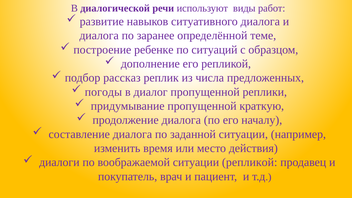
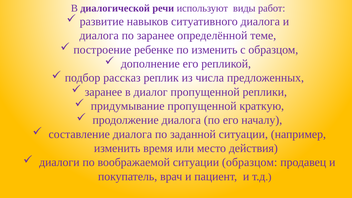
по ситуаций: ситуаций -> изменить (214, 50)
погоды: погоды -> заранее (103, 92)
ситуации репликой: репликой -> образцом (250, 162)
